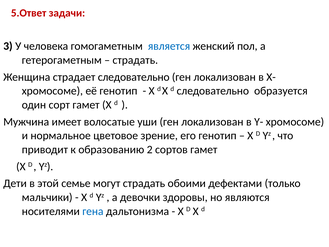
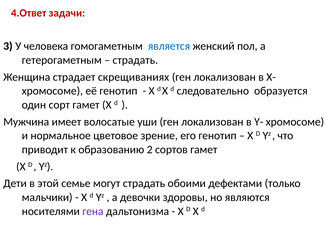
5.Ответ: 5.Ответ -> 4.Ответ (29, 13)
страдает следовательно: следовательно -> скрещиваниях (134, 77)
гена colour: blue -> purple (93, 211)
